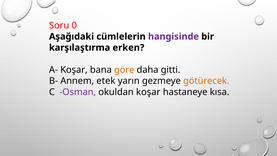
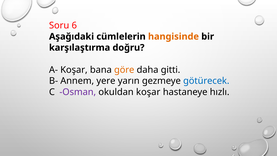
0: 0 -> 6 (74, 25)
hangisinde colour: purple -> orange (173, 36)
erken: erken -> doğru (128, 48)
etek: etek -> yere (106, 81)
götürecek colour: orange -> blue (206, 81)
kısa: kısa -> hızlı (220, 92)
